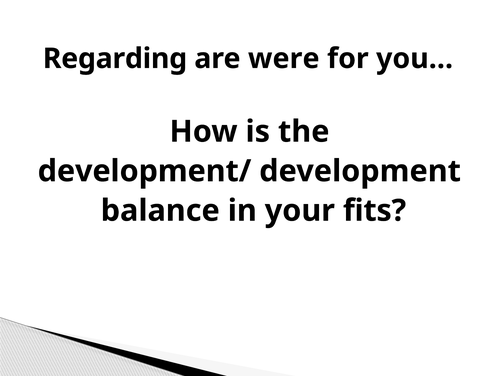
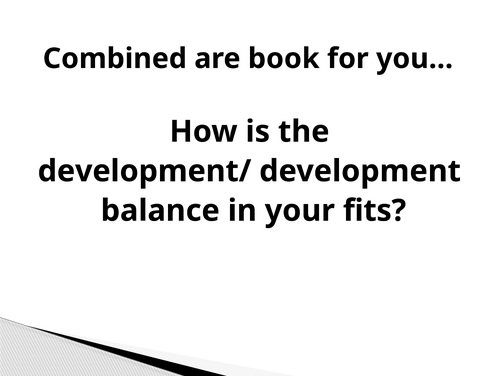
Regarding: Regarding -> Combined (115, 59)
were: were -> book (284, 59)
